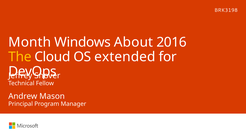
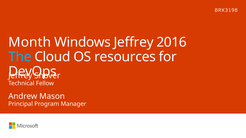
Windows About: About -> Jeffrey (134, 42)
The colour: yellow -> light blue (20, 57)
extended: extended -> resources (125, 57)
